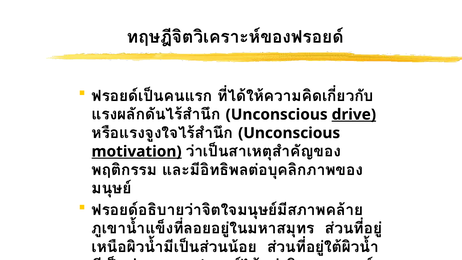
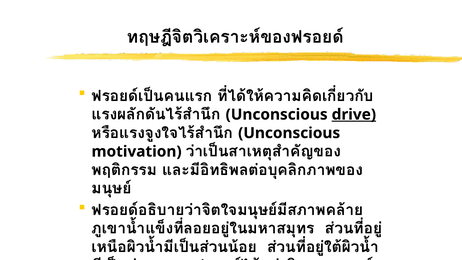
motivation underline: present -> none (137, 151)
